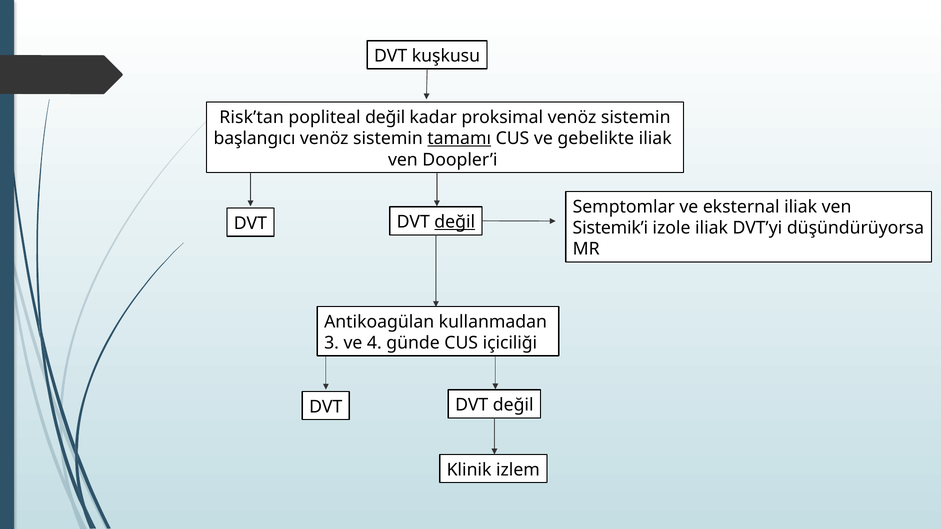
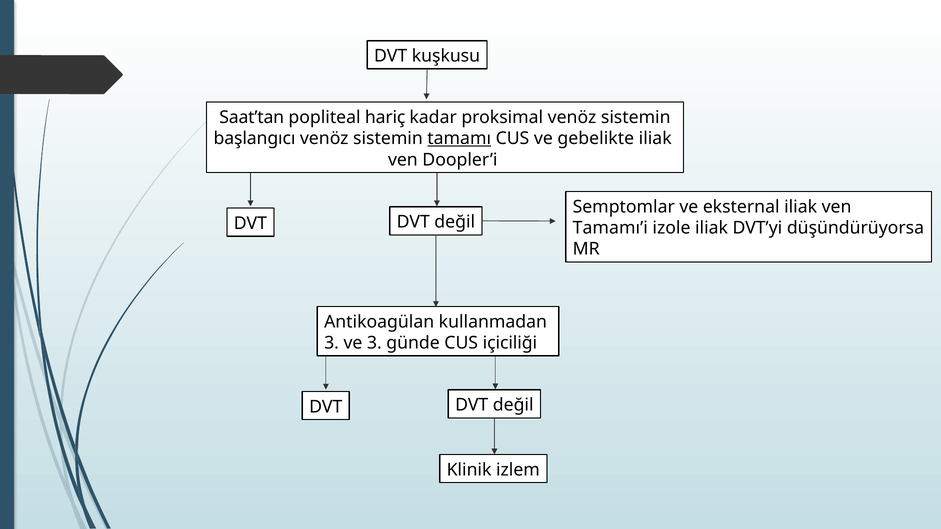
Risk’tan: Risk’tan -> Saat’tan (252, 117)
popliteal değil: değil -> hariç (385, 117)
değil underline: present -> none (455, 222)
Sistemik’i: Sistemik’i -> Tamamı’i (610, 228)
ve 4: 4 -> 3 (374, 343)
